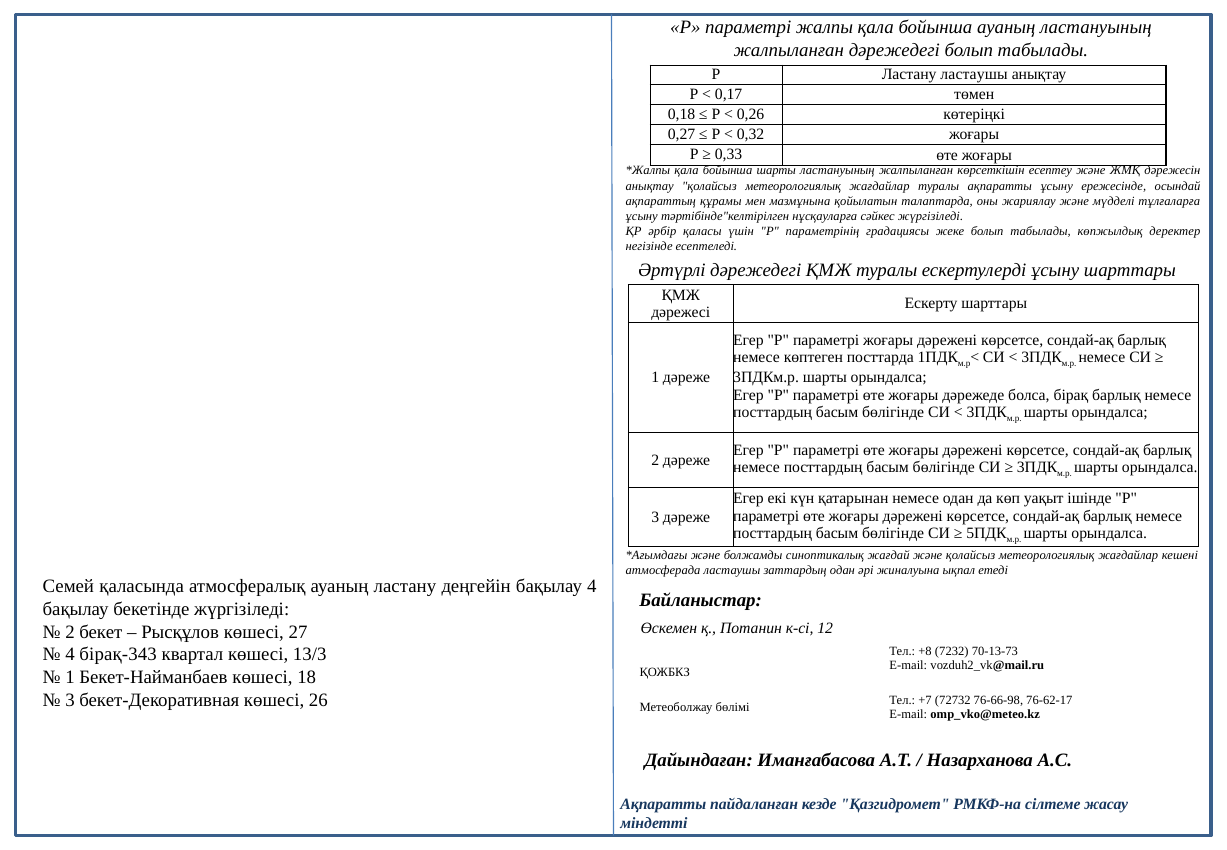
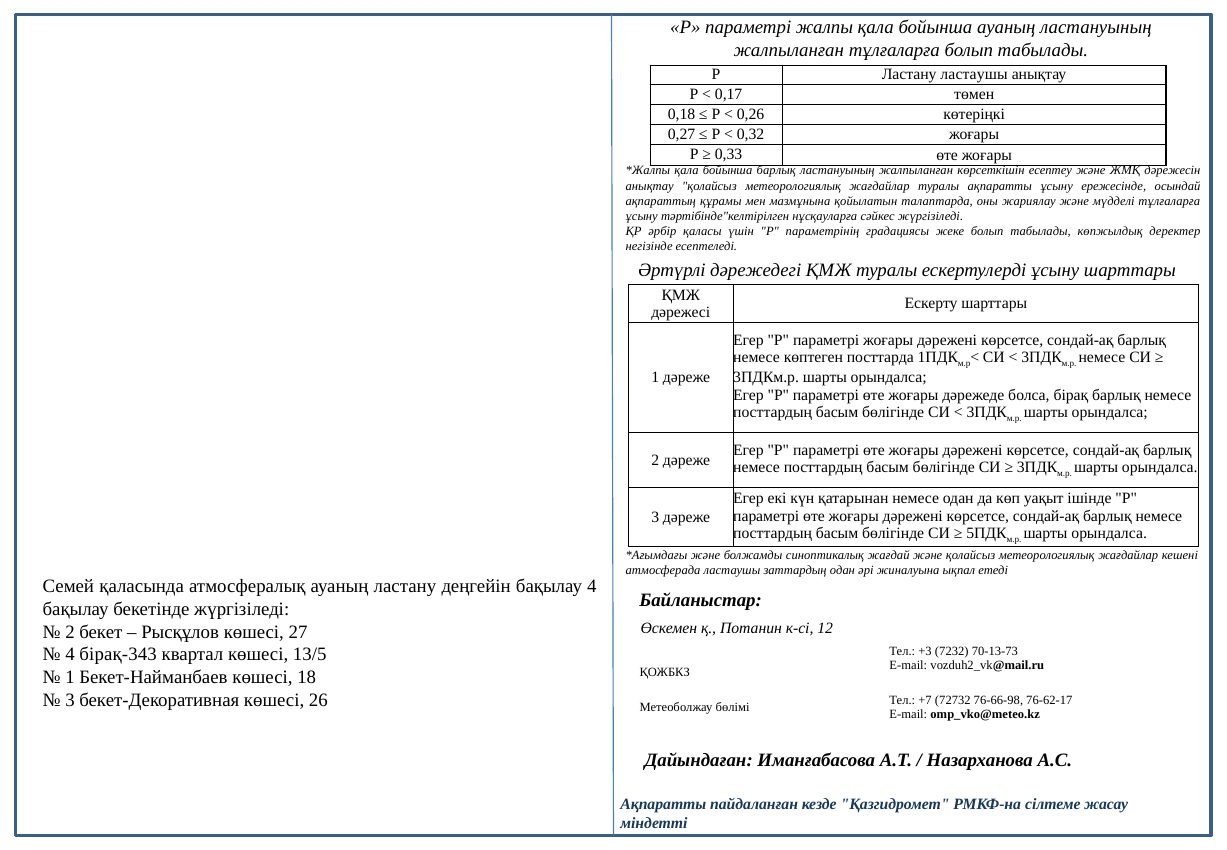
жалпыланған дәрежедегі: дәрежедегі -> тұлғаларға (894, 50)
бойынша шарты: шарты -> барлық (776, 171)
+8: +8 -> +3 (925, 651)
13/3: 13/3 -> 13/5 (310, 654)
